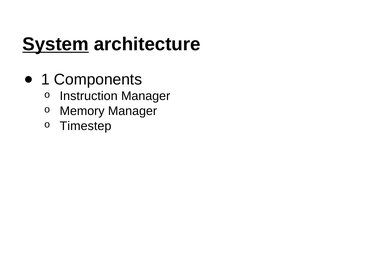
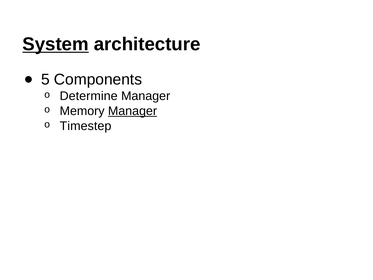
1: 1 -> 5 (45, 79)
Instruction: Instruction -> Determine (89, 96)
Manager underline: none -> present (133, 111)
